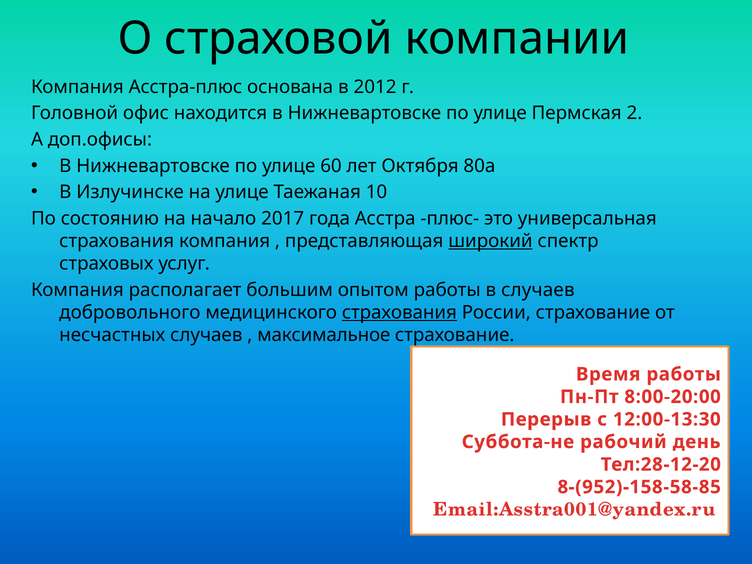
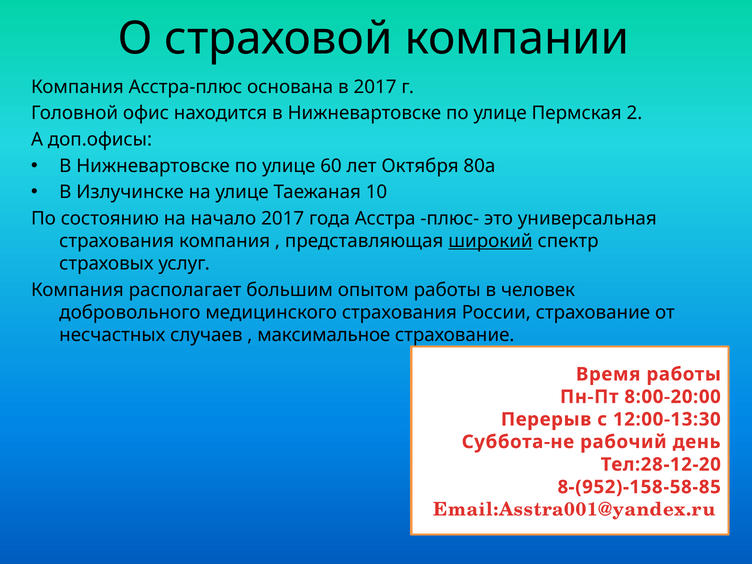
в 2012: 2012 -> 2017 (375, 87)
в случаев: случаев -> человек (538, 290)
страхования underline: present -> none (399, 312)
